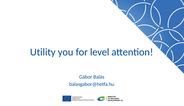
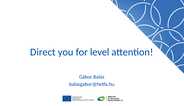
Utility: Utility -> Direct (43, 52)
